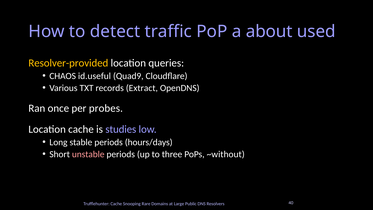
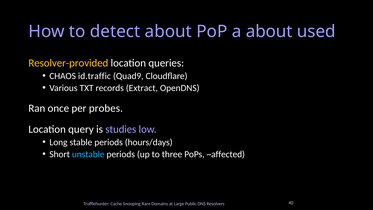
detect traffic: traffic -> about (168, 31)
id.useful: id.useful -> id.traffic (94, 76)
Location cache: cache -> query (81, 129)
unstable colour: pink -> light blue (88, 154)
~without: ~without -> ~affected (226, 154)
